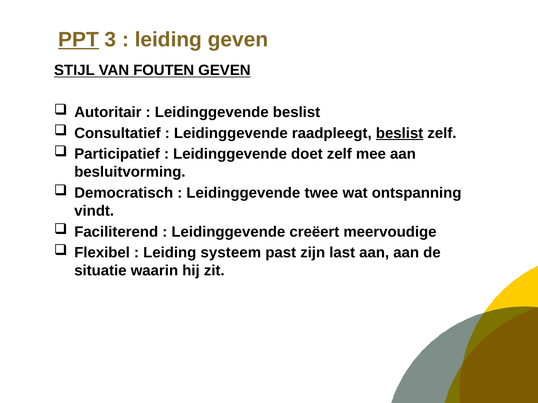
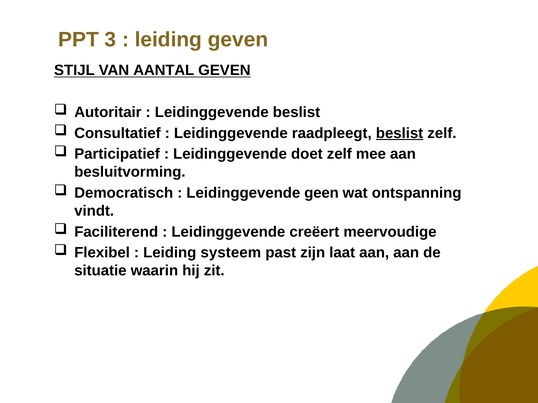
PPT underline: present -> none (79, 40)
FOUTEN: FOUTEN -> AANTAL (164, 70)
twee: twee -> geen (322, 193)
last: last -> laat (342, 253)
